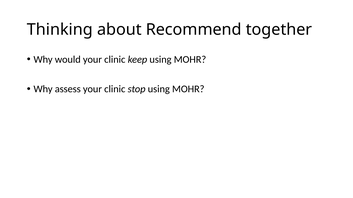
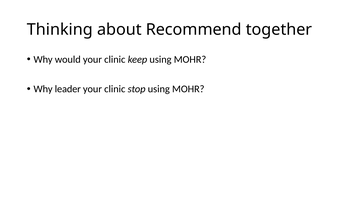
assess: assess -> leader (68, 89)
